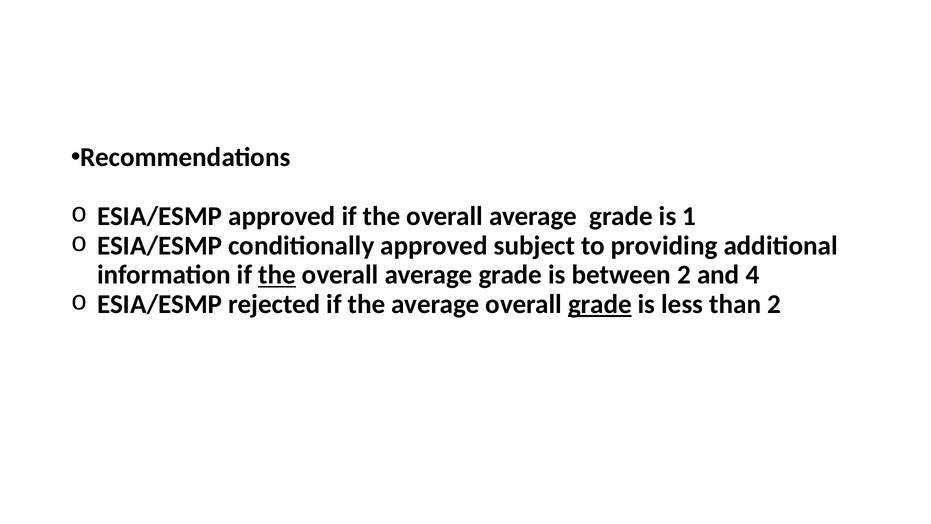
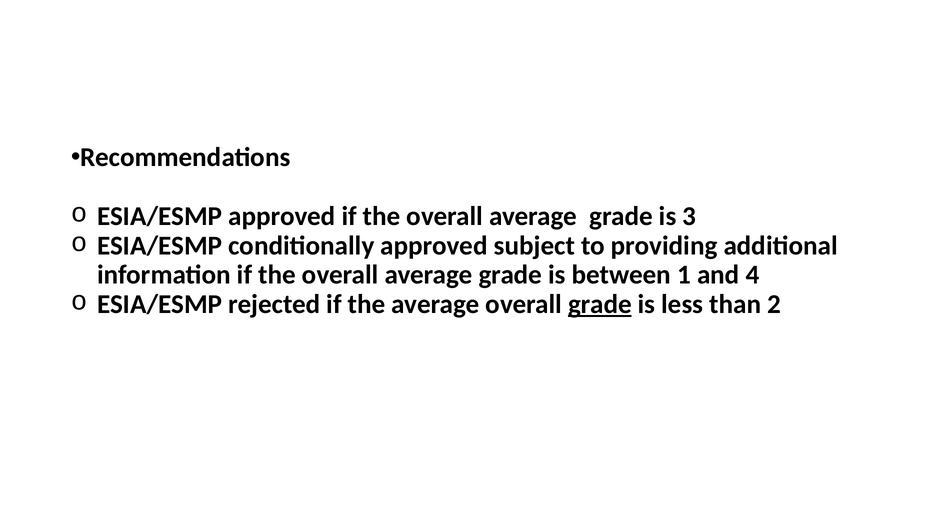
1: 1 -> 3 (689, 216)
the underline: present -> none (277, 275)
between 2: 2 -> 1 (684, 275)
